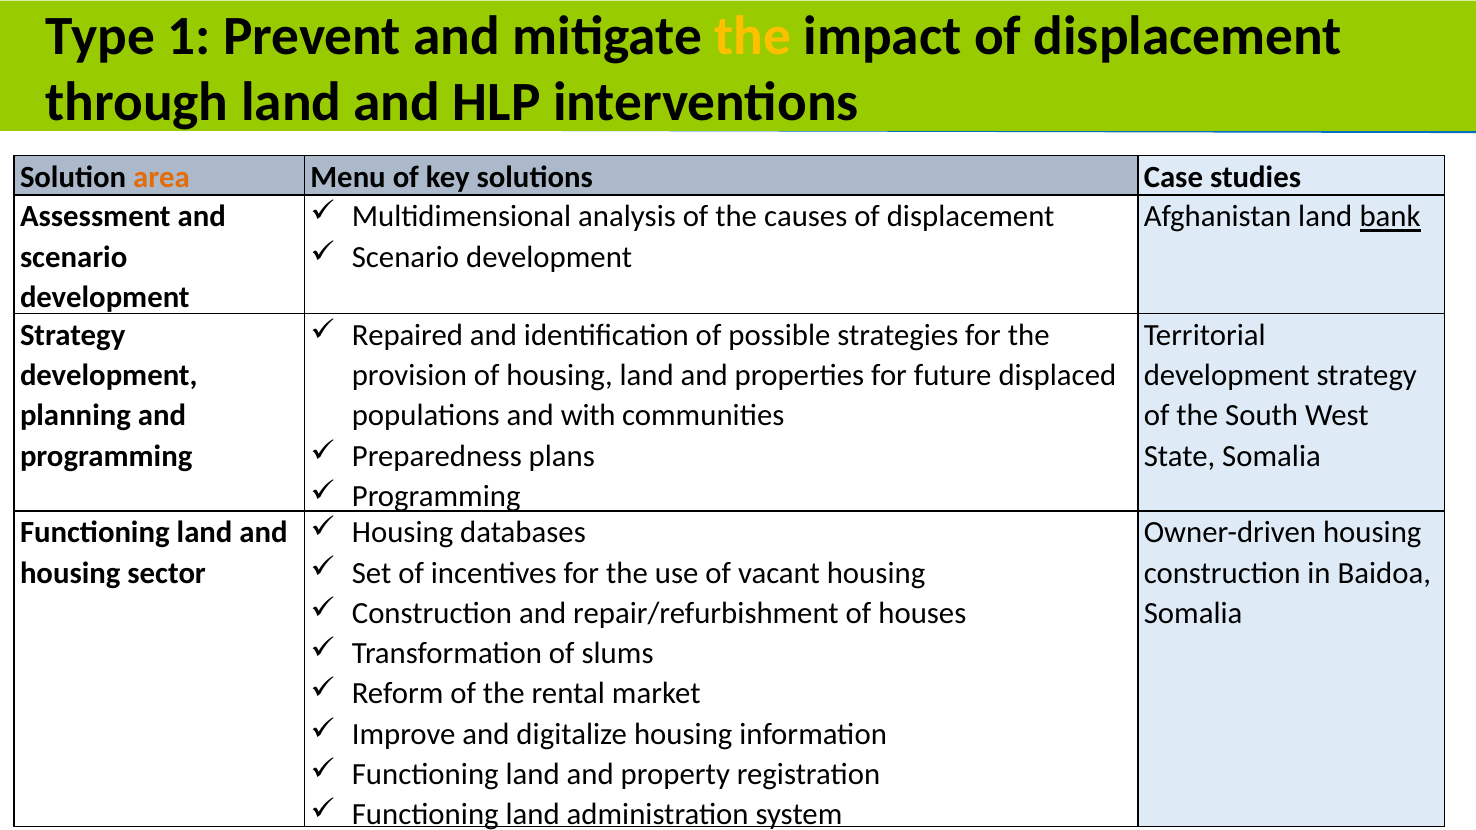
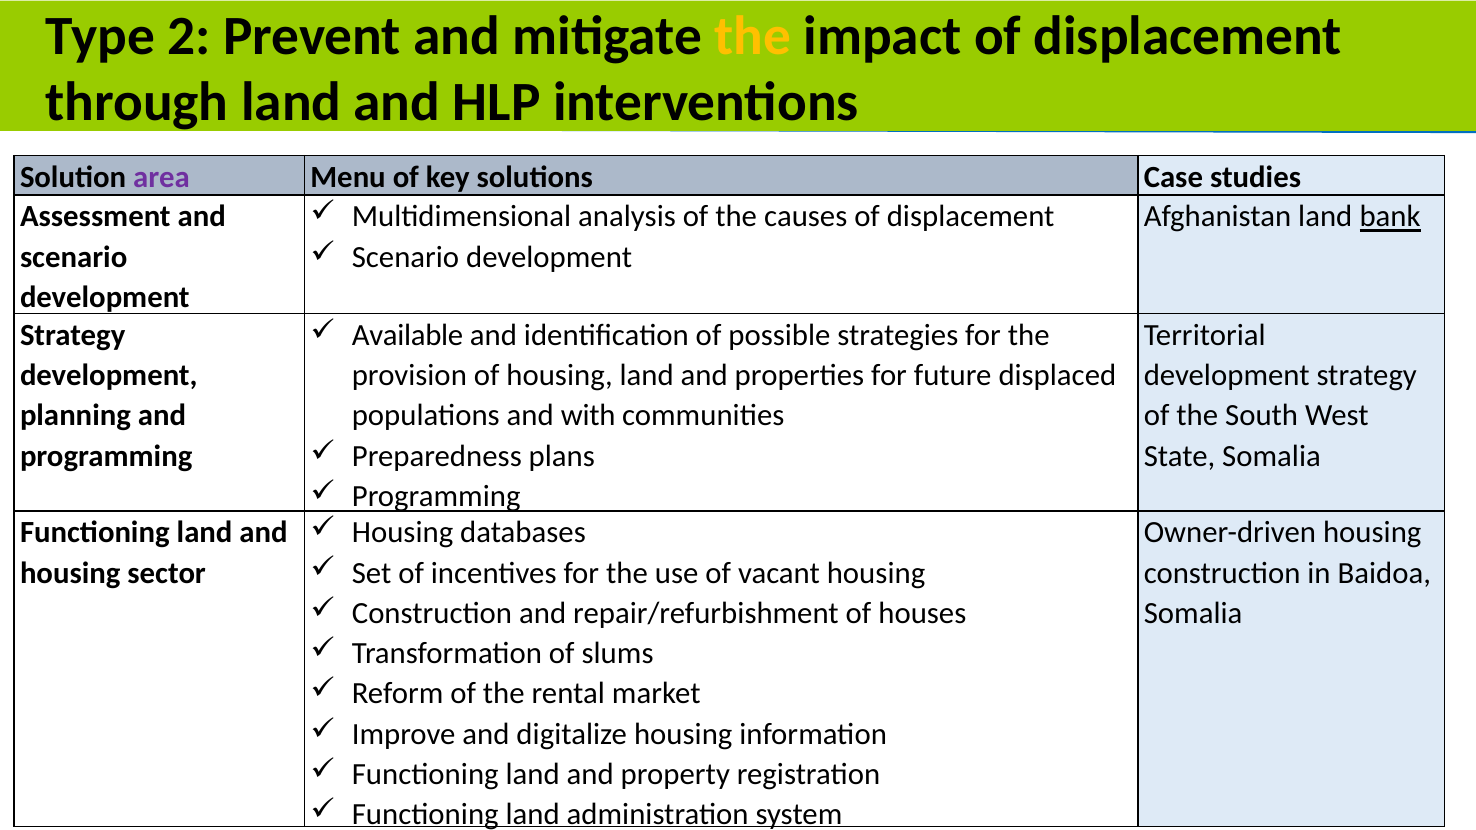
1: 1 -> 2 (189, 36)
area colour: orange -> purple (161, 177)
Repaired: Repaired -> Available (408, 335)
